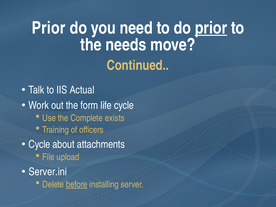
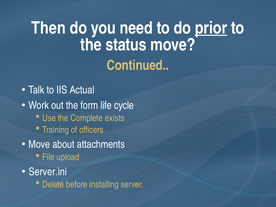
Prior: Prior -> Then (49, 28)
needs: needs -> status (126, 45)
Cycle: Cycle -> Move (39, 144)
before underline: present -> none (77, 184)
